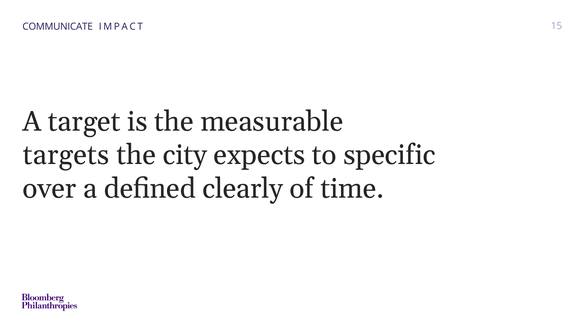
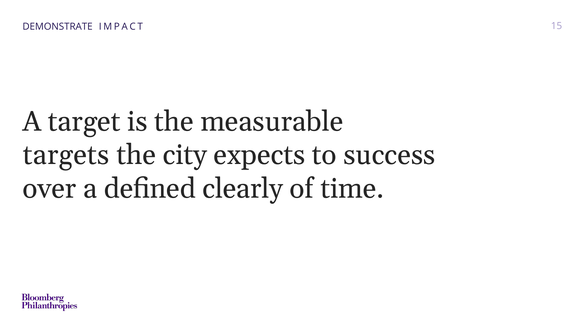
COMMUNICATE: COMMUNICATE -> DEMONSTRATE (58, 27)
specific: specific -> success (389, 155)
